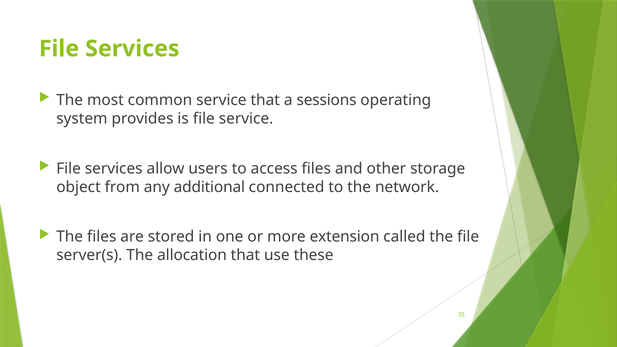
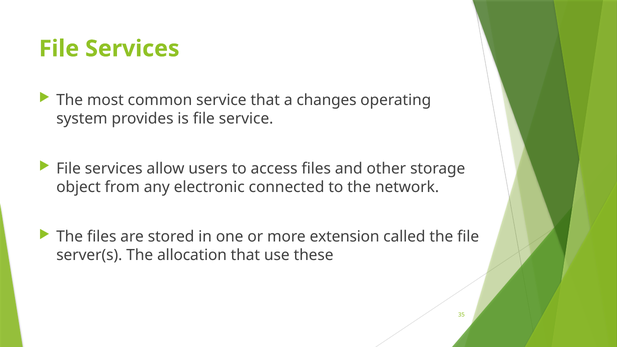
sessions: sessions -> changes (327, 100)
additional: additional -> electronic (209, 187)
